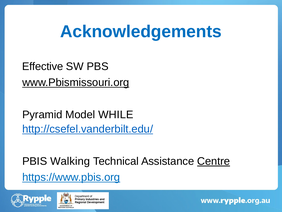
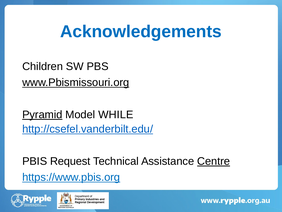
Effective: Effective -> Children (43, 66)
Pyramid underline: none -> present (42, 114)
Walking: Walking -> Request (70, 161)
